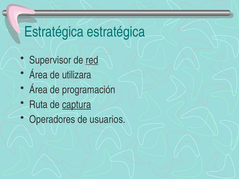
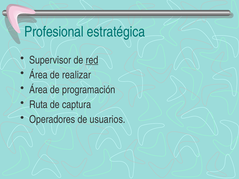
Estratégica: Estratégica -> Profesional (54, 32)
utilizara: utilizara -> realizar (77, 75)
captura underline: present -> none (77, 105)
